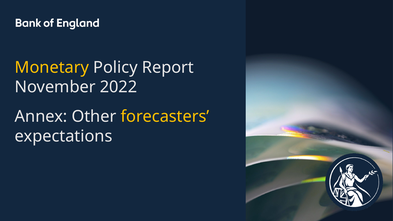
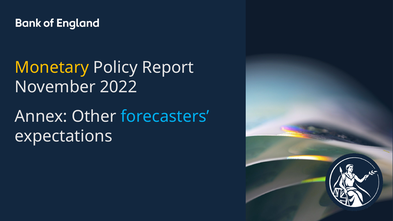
forecasters colour: yellow -> light blue (165, 117)
